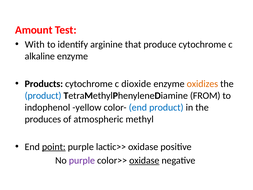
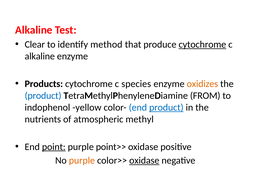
Amount: Amount -> Alkaline (34, 30)
With: With -> Clear (35, 44)
arginine: arginine -> method (106, 44)
cytochrome underline: none -> present (202, 44)
dioxide: dioxide -> species (136, 84)
product underline: none -> present (166, 107)
produces: produces -> nutrients (43, 119)
lactic>>: lactic>> -> point>> (111, 147)
purple colour: purple -> orange (82, 160)
